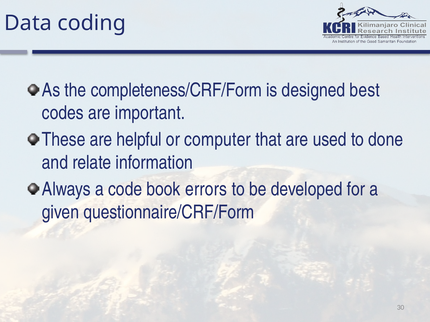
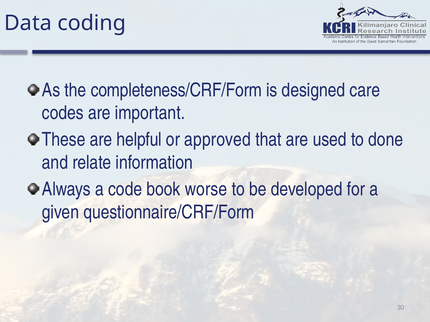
best: best -> care (365, 90)
computer: computer -> approved (218, 140)
errors: errors -> worse (206, 190)
